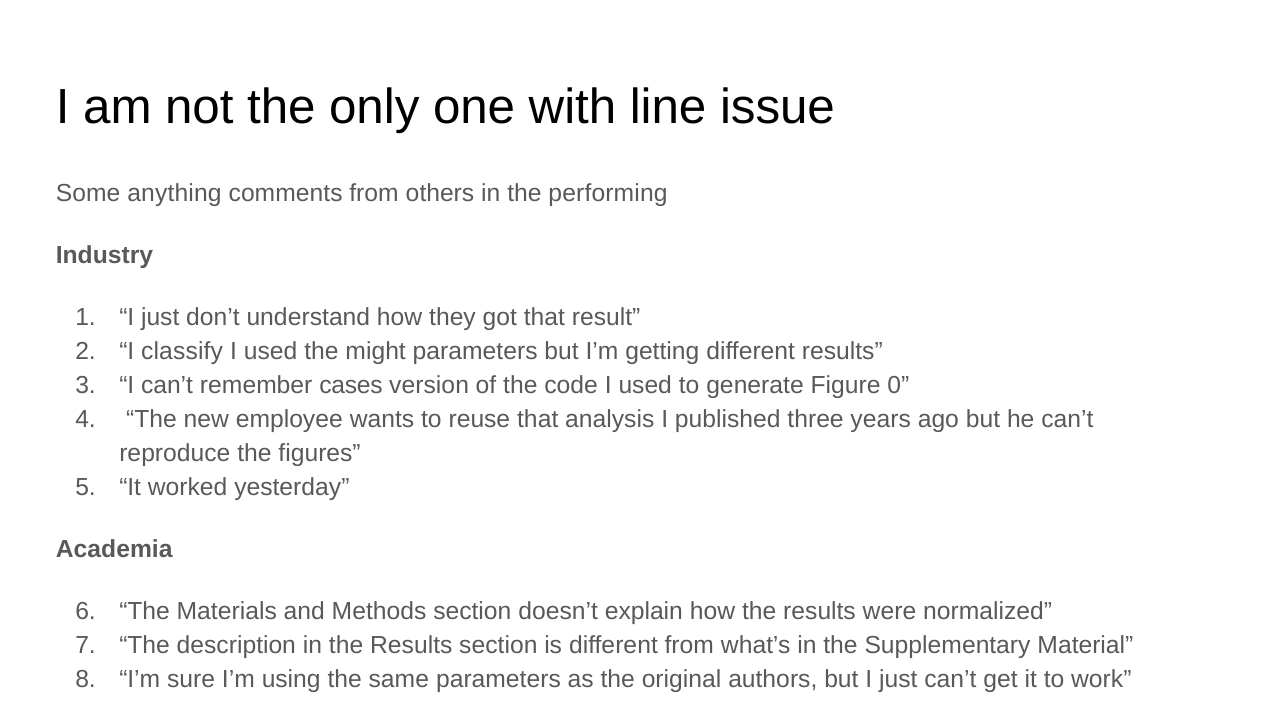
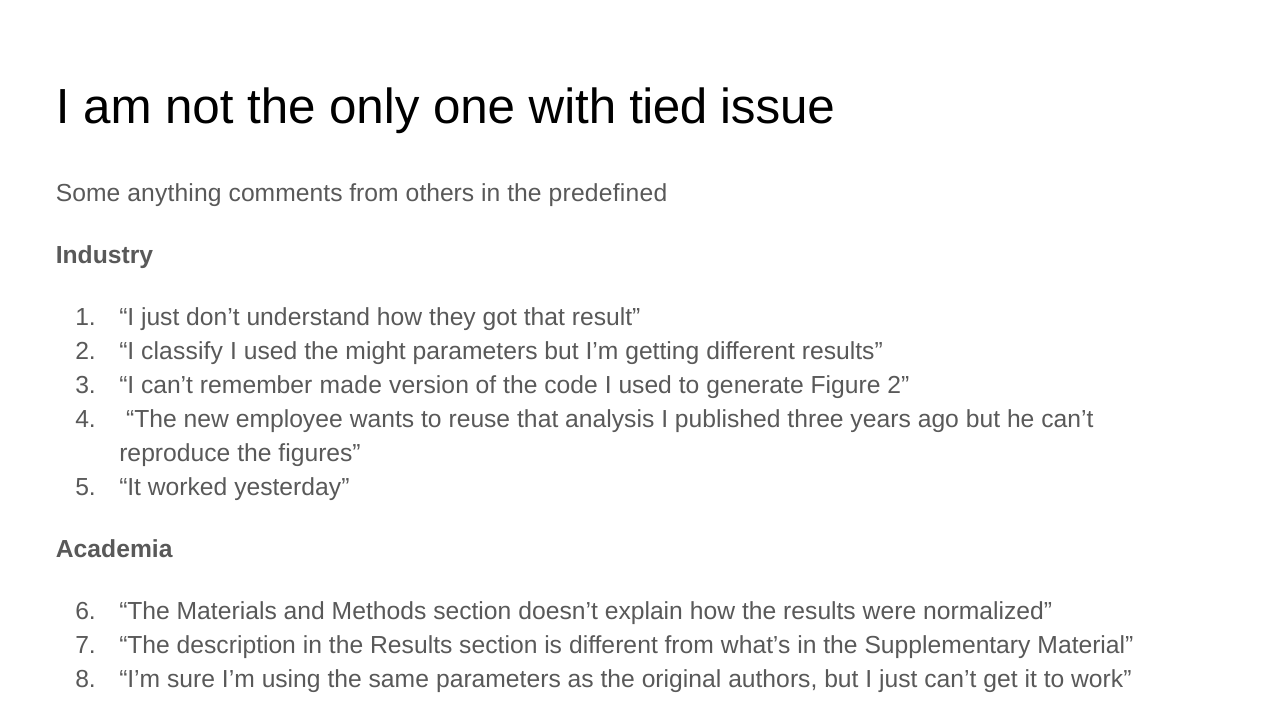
line: line -> tied (668, 107)
performing: performing -> predefined (608, 193)
cases: cases -> made (351, 386)
Figure 0: 0 -> 2 (898, 386)
